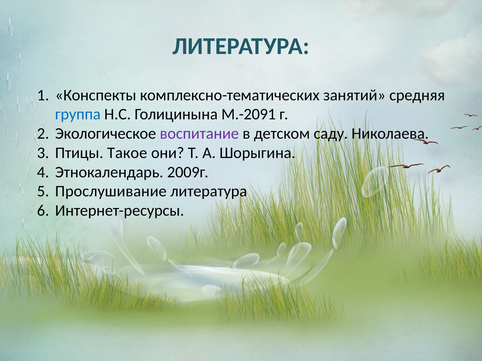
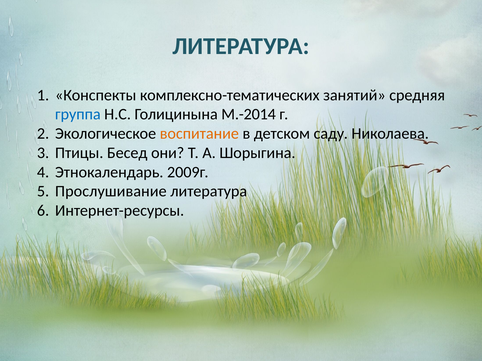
М.-2091: М.-2091 -> М.-2014 (249, 114)
воспитание colour: purple -> orange (199, 134)
Такое: Такое -> Бесед (127, 153)
